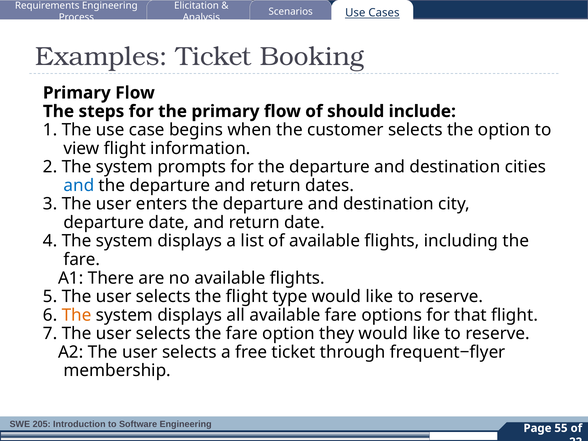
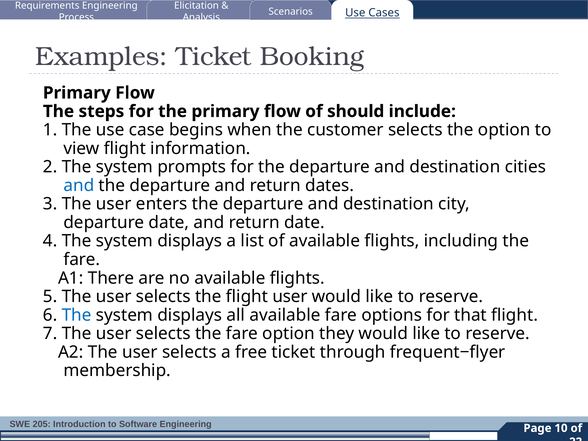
flight type: type -> user (290, 297)
The colour: orange -> blue (77, 315)
55: 55 -> 10 (561, 428)
